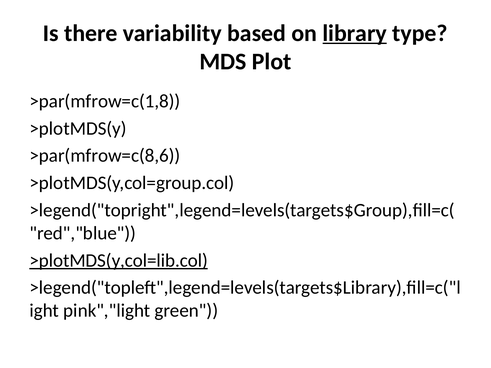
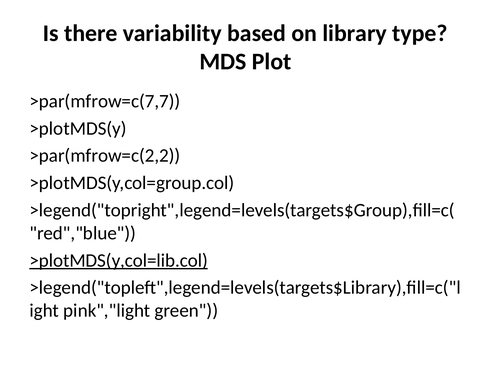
library underline: present -> none (355, 33)
>par(mfrow=c(1,8: >par(mfrow=c(1,8 -> >par(mfrow=c(7,7 (105, 101)
>par(mfrow=c(8,6: >par(mfrow=c(8,6 -> >par(mfrow=c(2,2 (105, 156)
